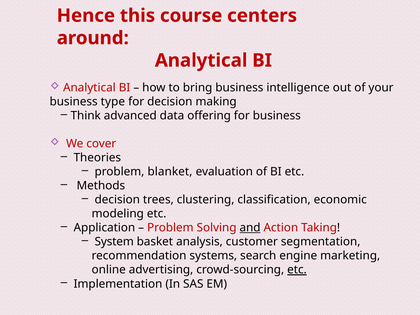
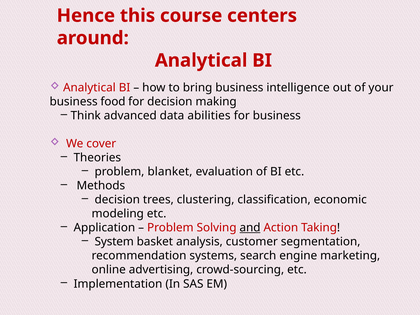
type: type -> food (113, 102)
offering: offering -> abilities (209, 116)
etc underline: present -> none (297, 270)
